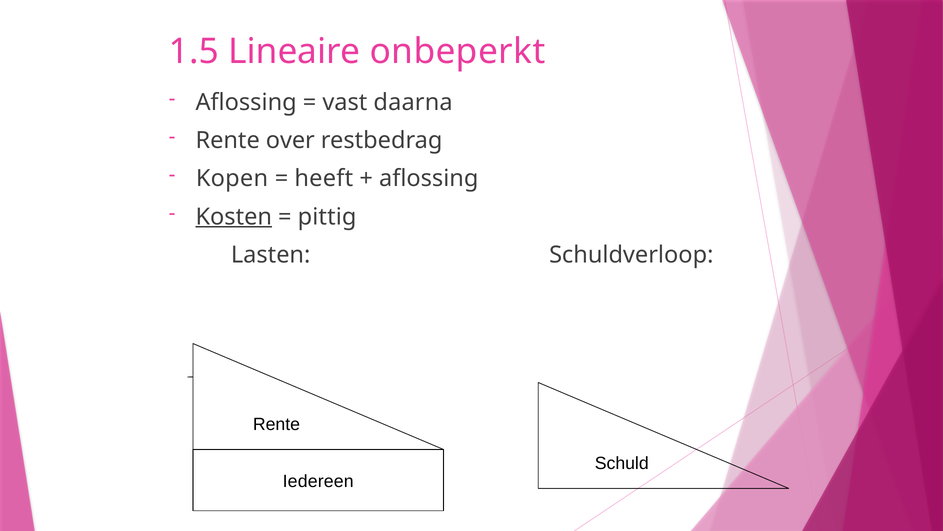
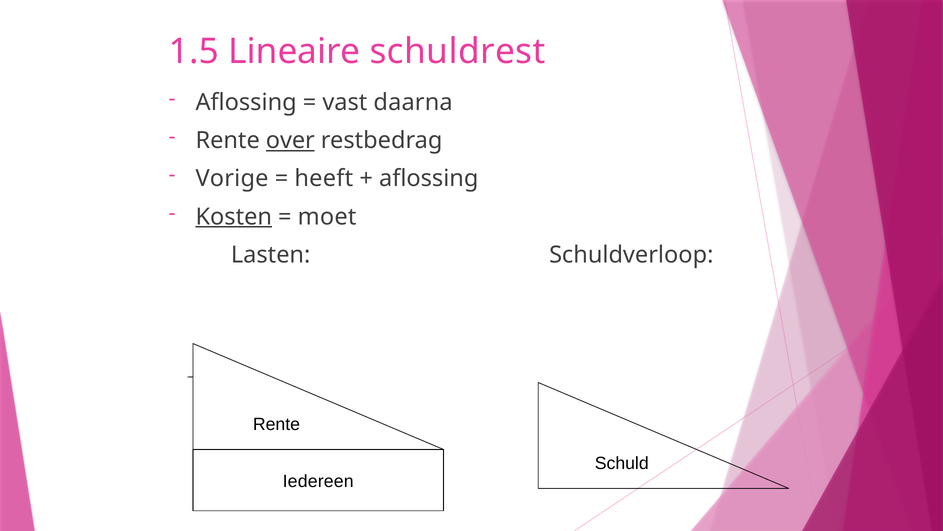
onbeperkt: onbeperkt -> schuldrest (457, 51)
over underline: none -> present (290, 140)
Kopen: Kopen -> Vorige (232, 178)
pittig: pittig -> moet (327, 217)
